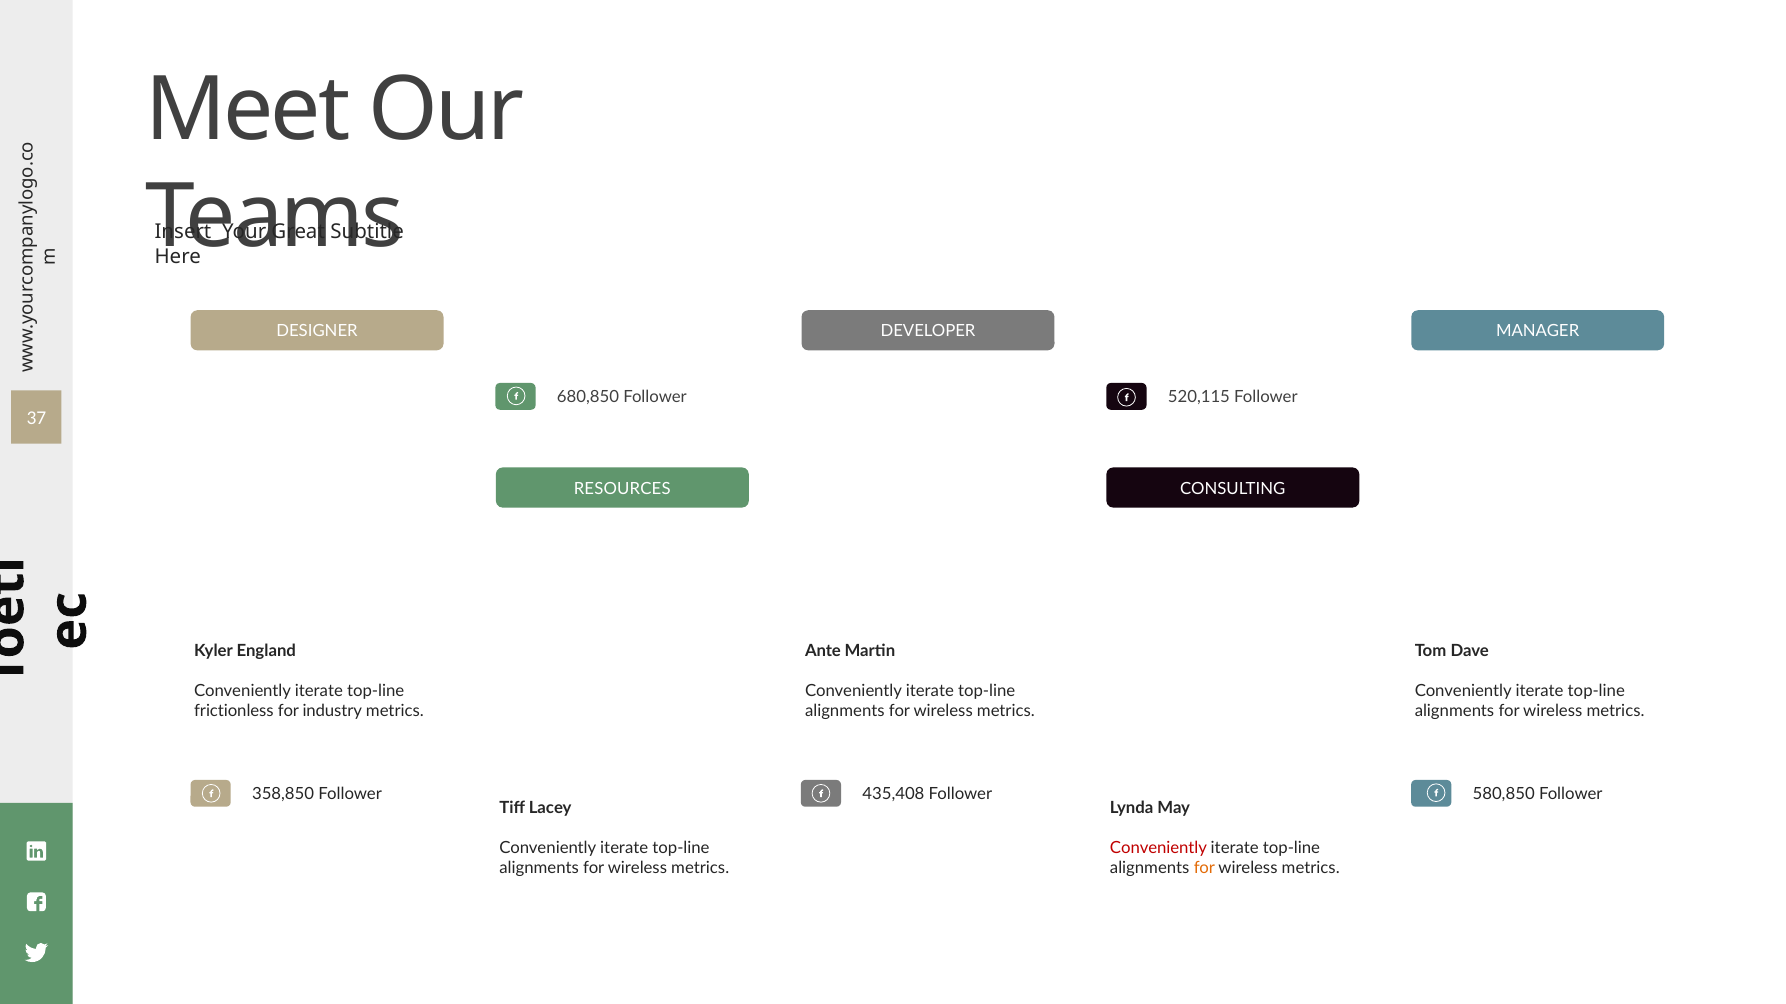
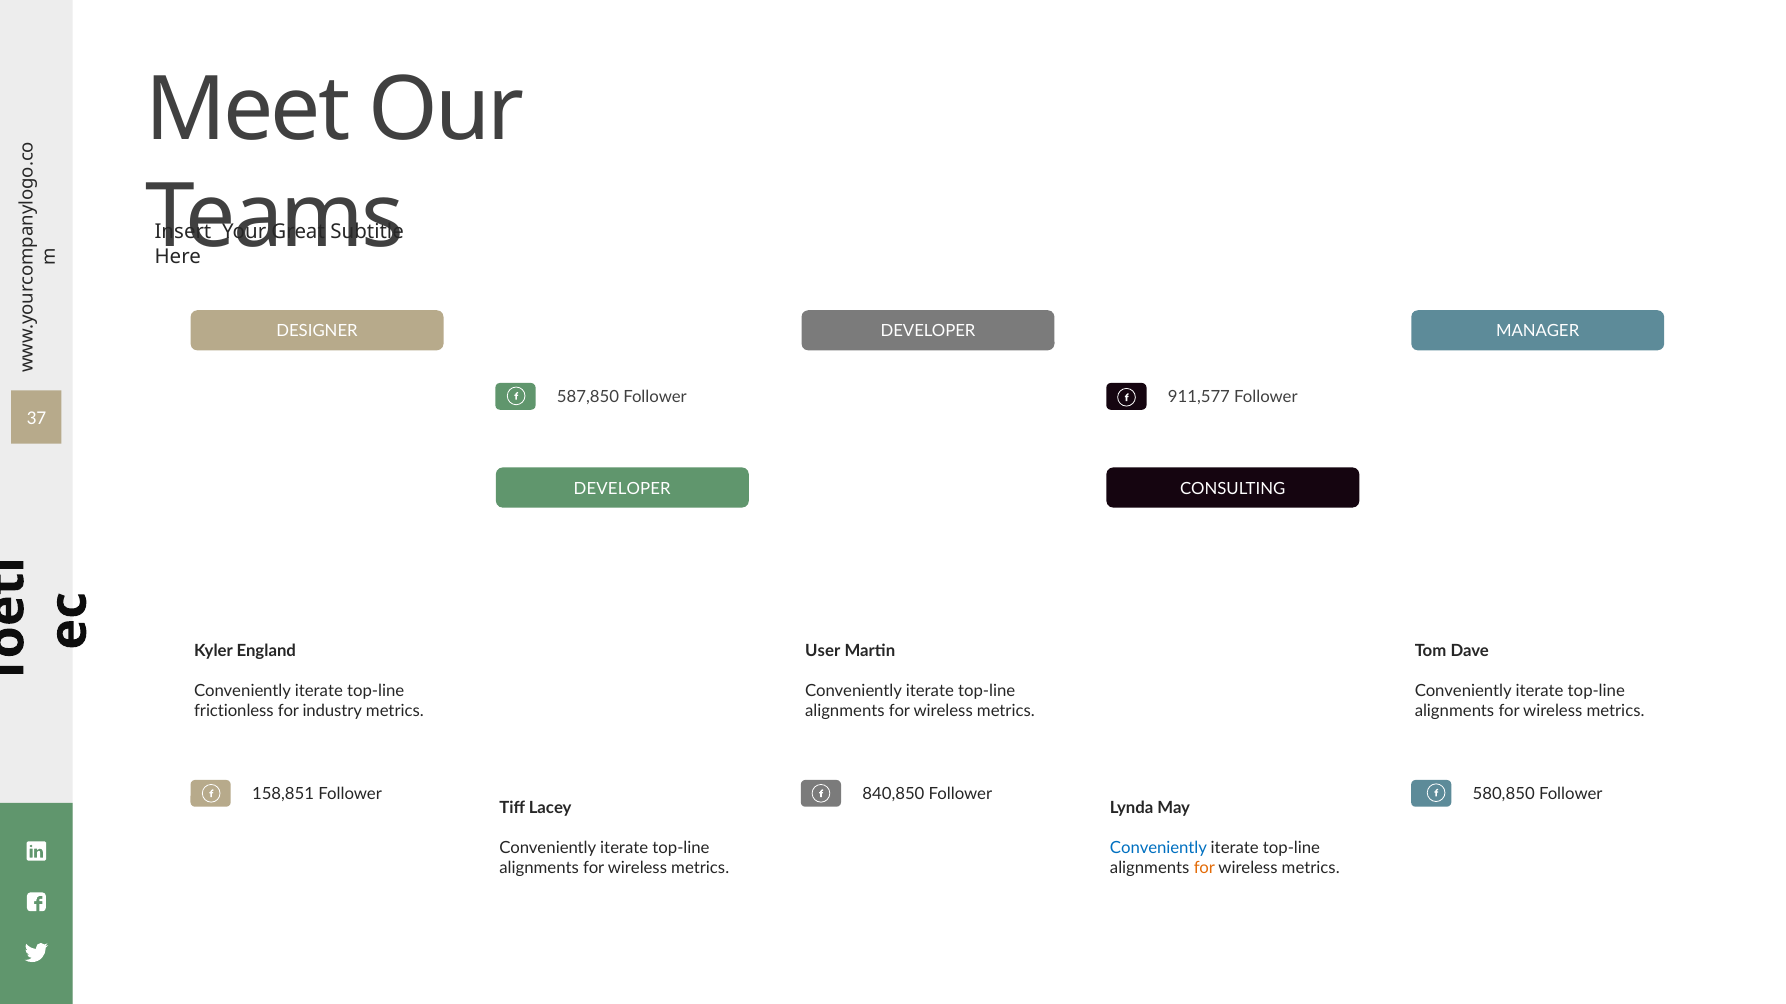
680,850: 680,850 -> 587,850 (588, 397)
520,115: 520,115 -> 911,577 (1199, 397)
RESOURCES: RESOURCES -> DEVELOPER (622, 489)
Ante: Ante -> User (823, 651)
358,850: 358,850 -> 158,851 (283, 794)
435,408: 435,408 -> 840,850 (893, 794)
Conveniently colour: red -> blue (1158, 849)
